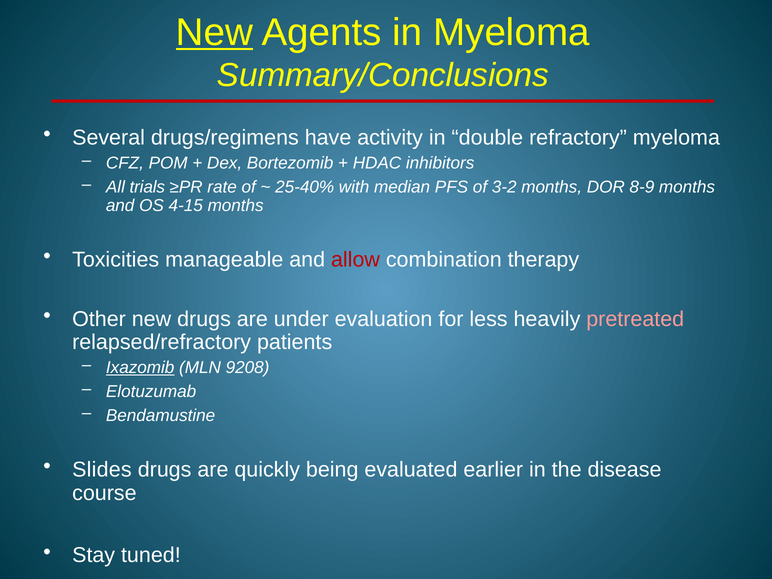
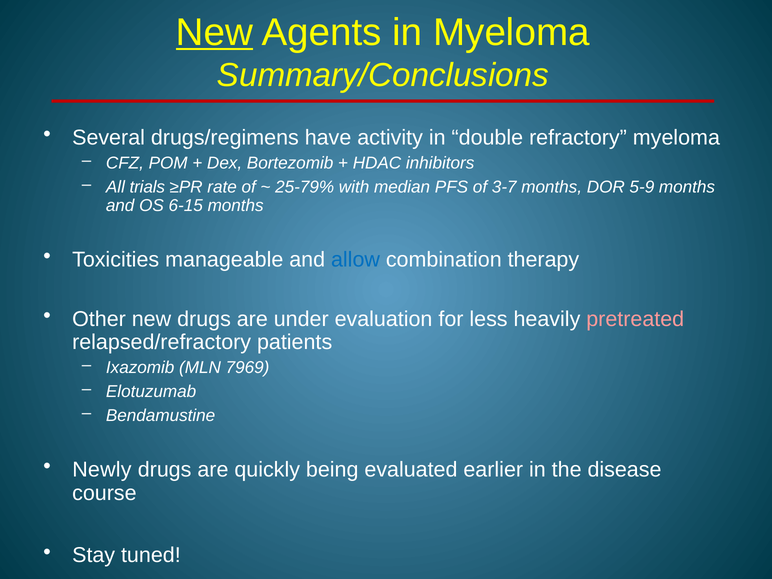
25-40%: 25-40% -> 25-79% (305, 187)
3-2: 3-2 -> 3-7 (504, 187)
8-9: 8-9 -> 5-9 (642, 187)
4-15: 4-15 -> 6-15 (186, 206)
allow colour: red -> blue (355, 260)
Ixazomib underline: present -> none (140, 368)
9208: 9208 -> 7969 (248, 368)
Slides: Slides -> Newly (102, 470)
